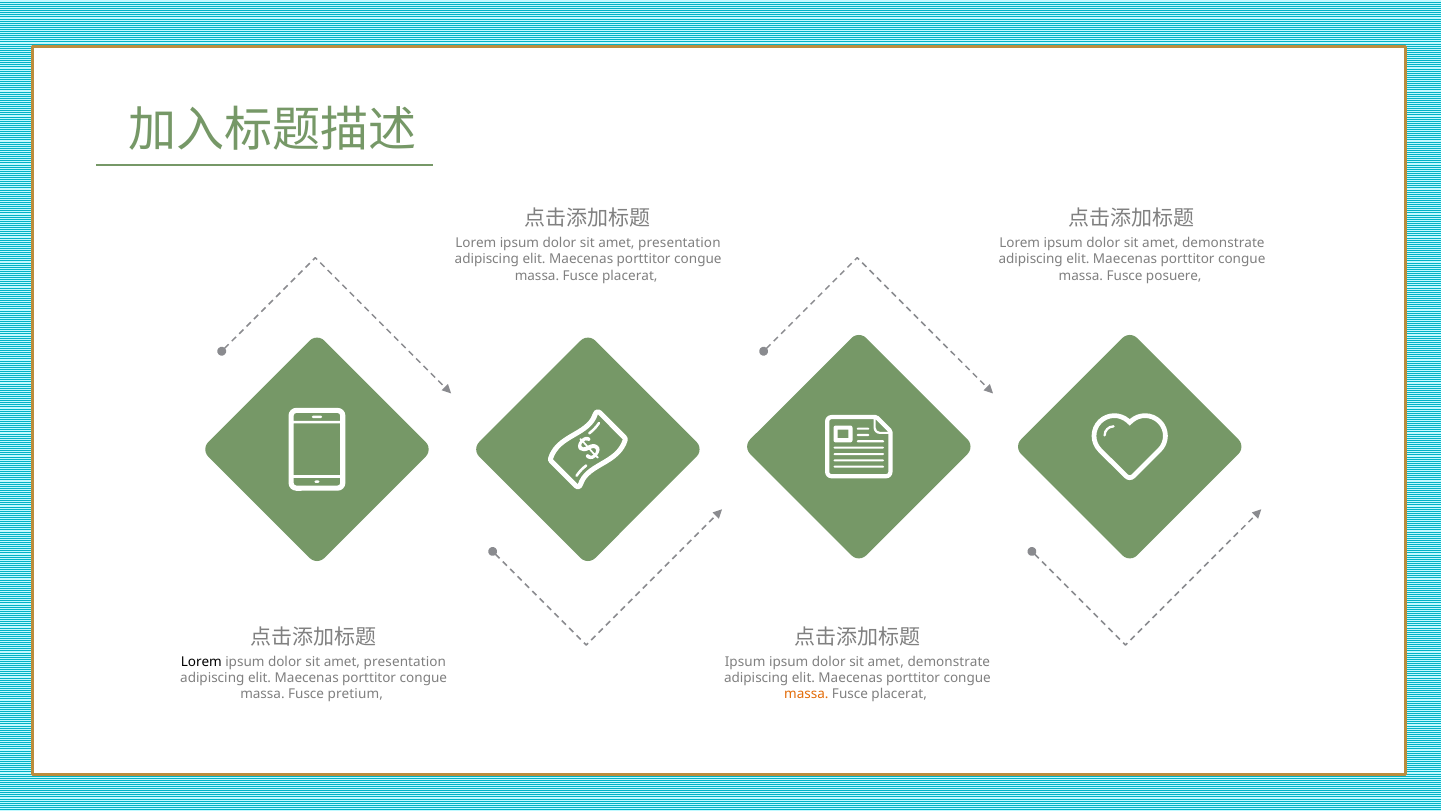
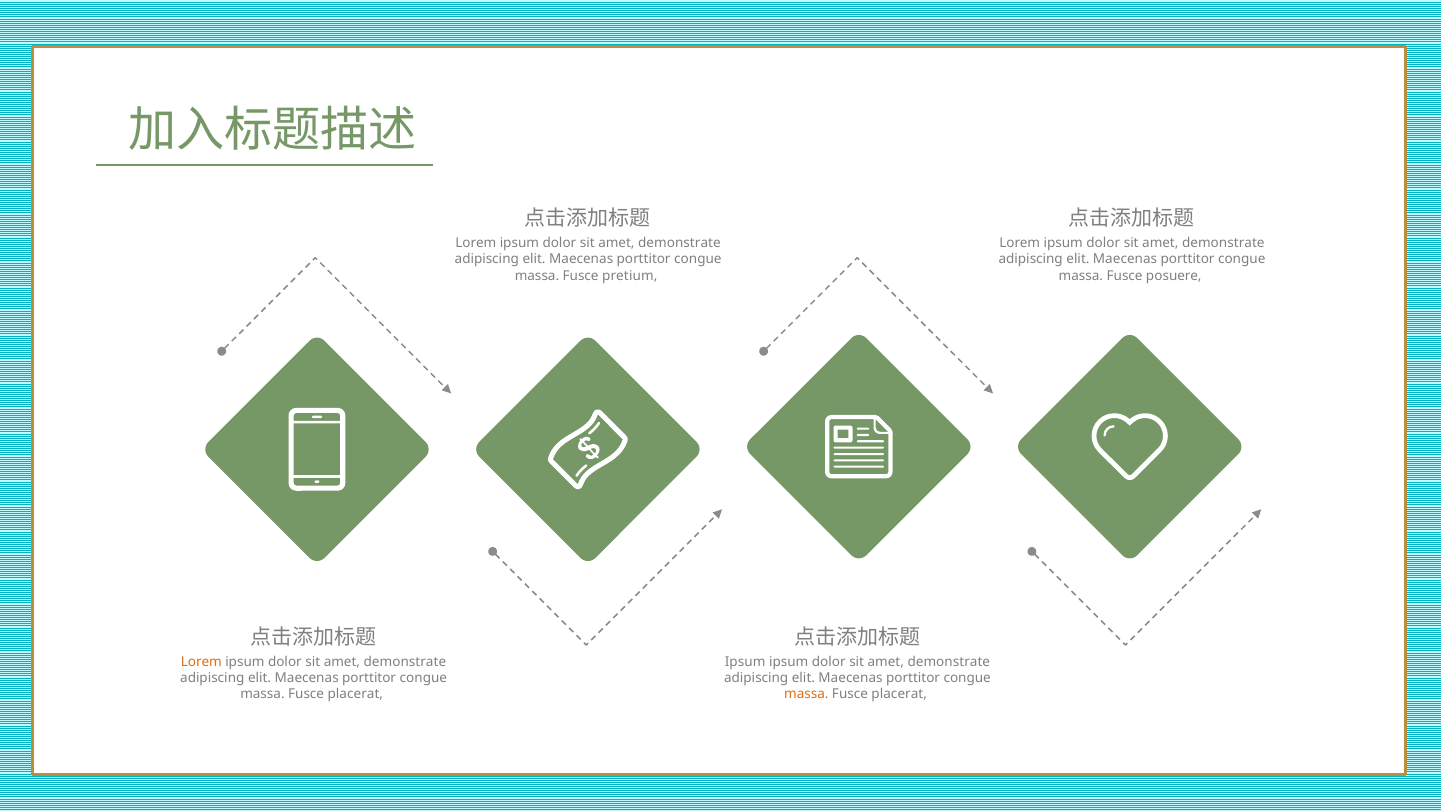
presentation: presentation -> demonstrate (679, 243)
placerat: placerat -> pretium (630, 276)
Lorem colour: black -> orange (201, 662)
presentation: presentation -> demonstrate (405, 662)
pretium: pretium -> placerat (355, 694)
